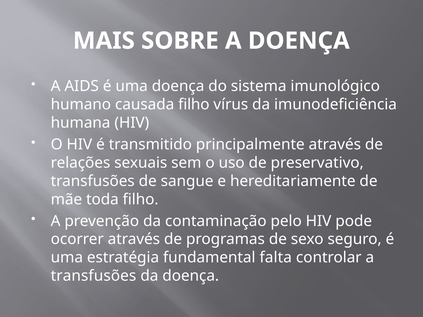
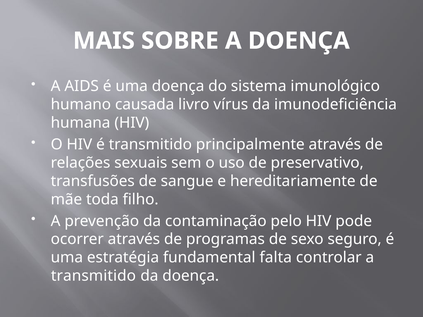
causada filho: filho -> livro (194, 105)
transfusões: transfusões -> transmitido (93, 276)
